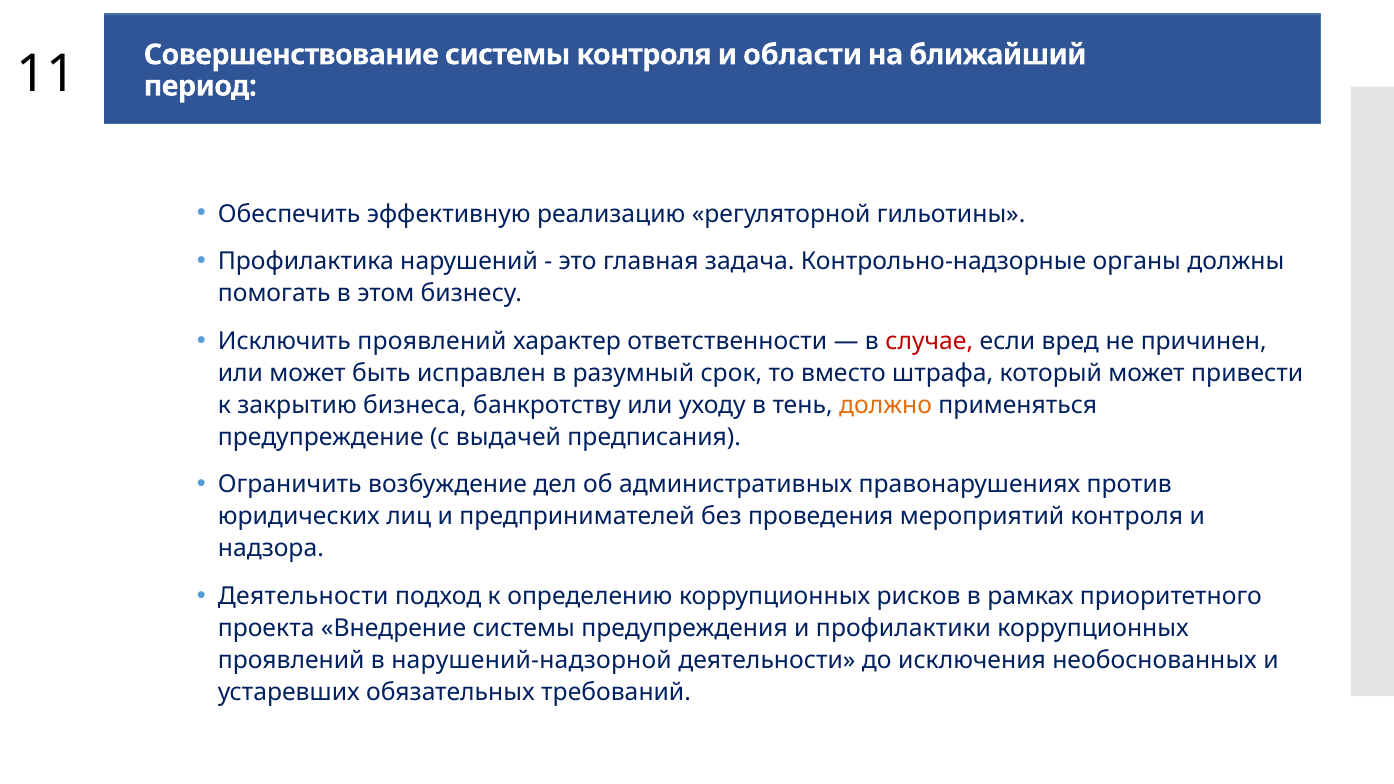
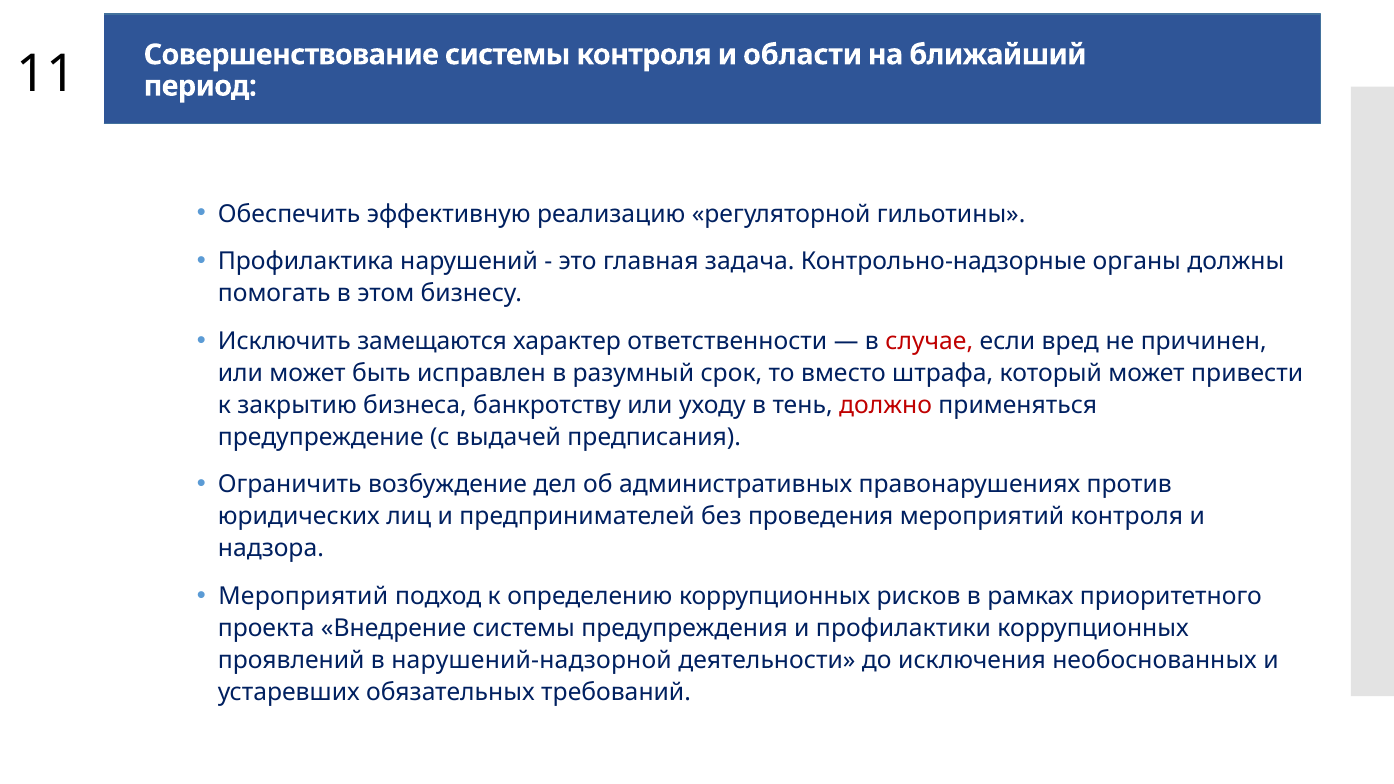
Исключить проявлений: проявлений -> замещаются (432, 341)
должно colour: orange -> red (886, 405)
Деятельности: Деятельности -> Мероприятий (303, 596)
